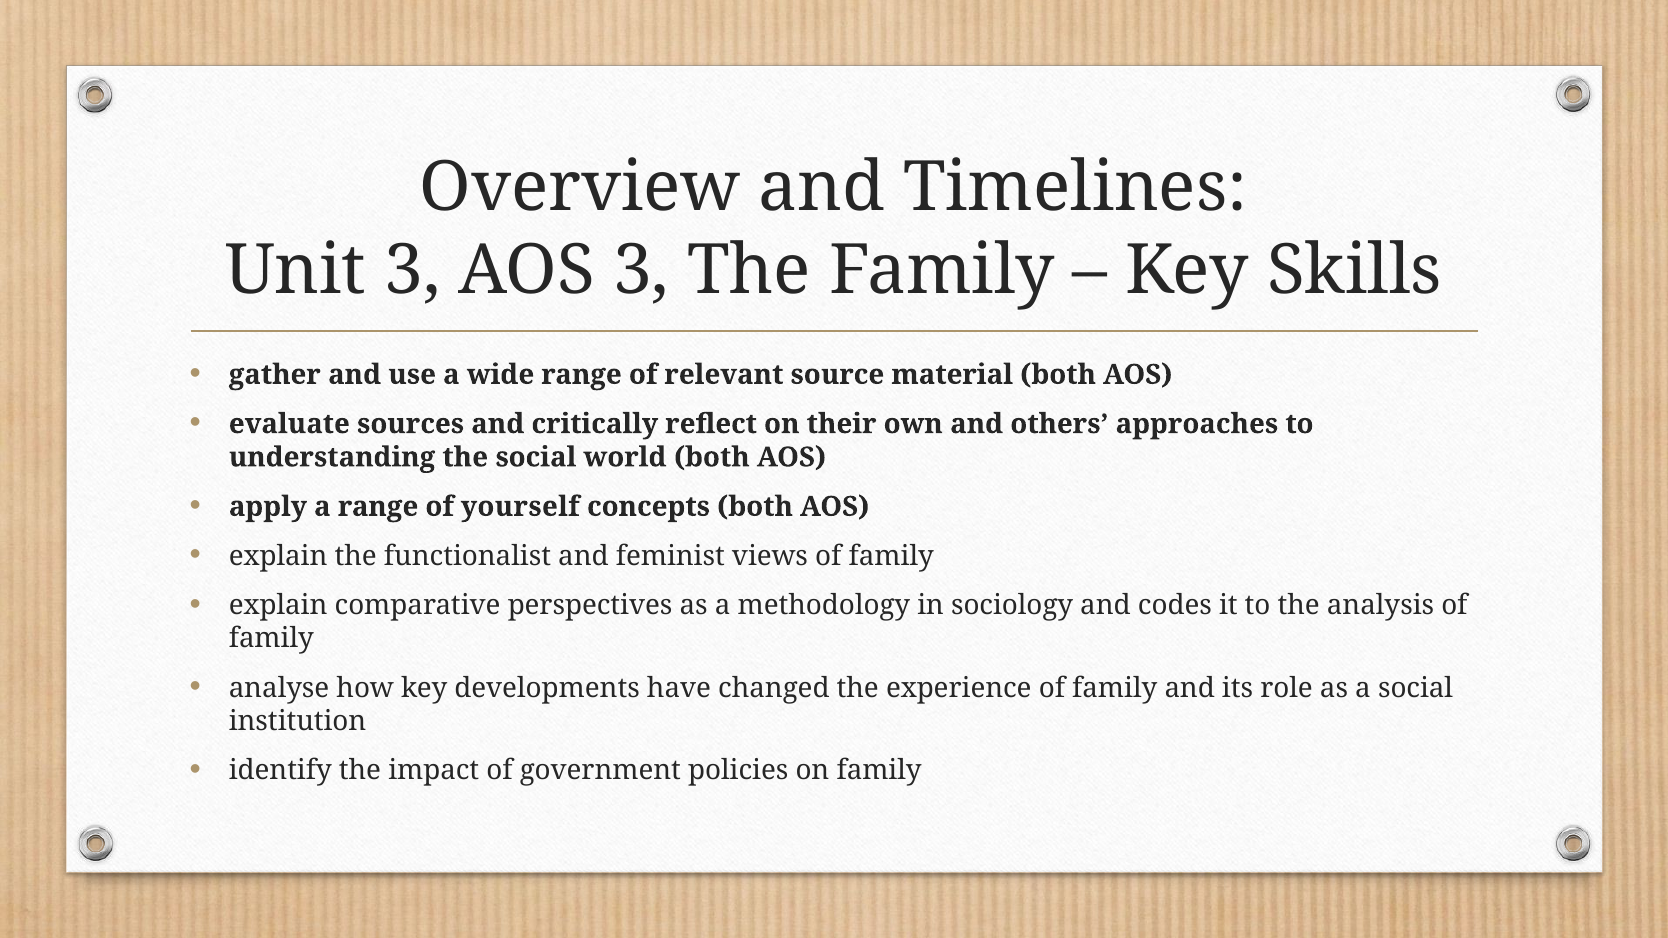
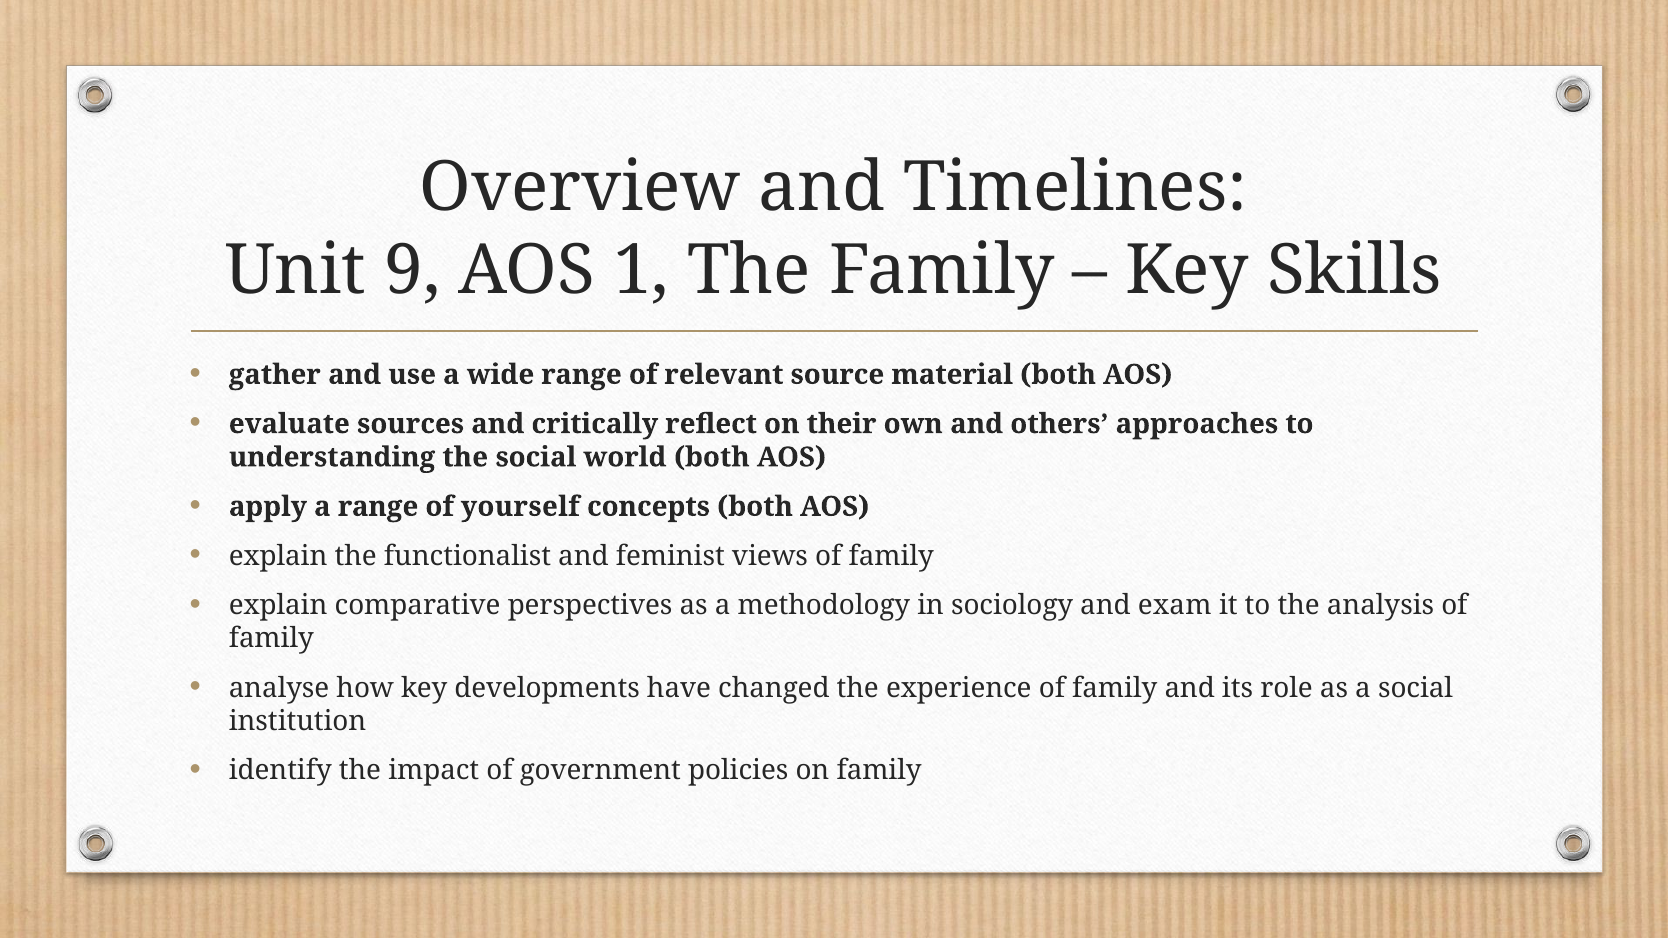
Unit 3: 3 -> 9 (412, 271)
AOS 3: 3 -> 1 (641, 271)
codes: codes -> exam (1175, 605)
